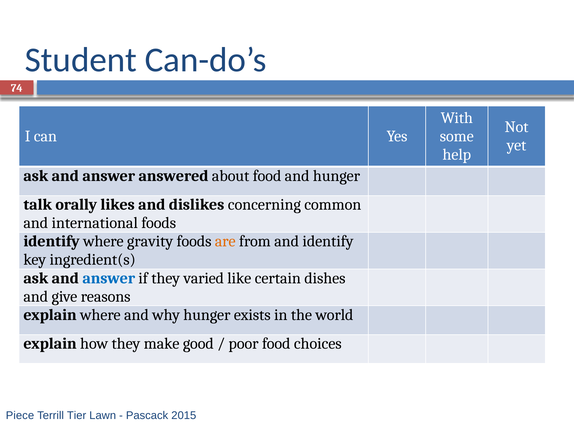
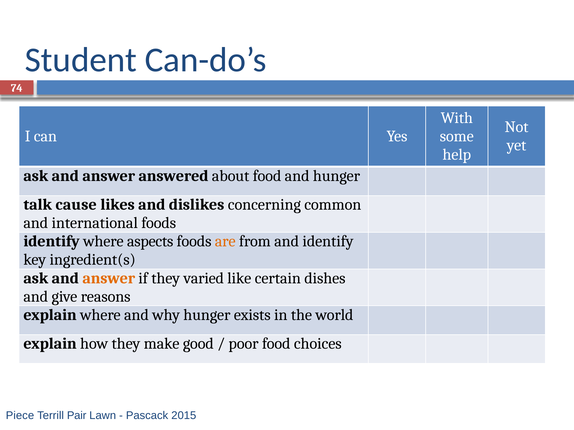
orally: orally -> cause (76, 205)
gravity: gravity -> aspects (150, 242)
answer colour: blue -> orange (109, 278)
Tier: Tier -> Pair (77, 416)
